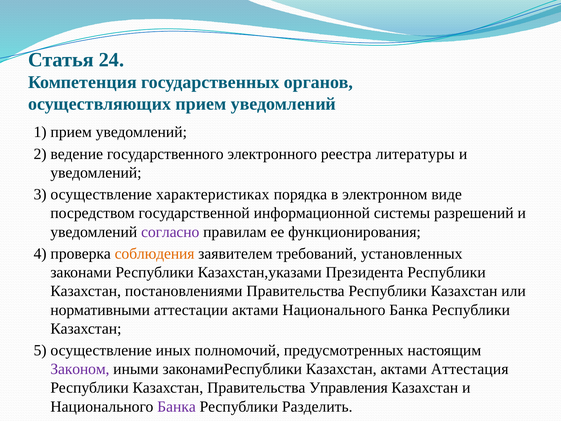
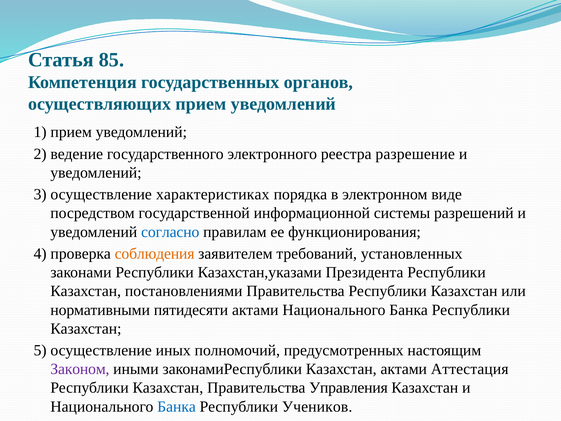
24: 24 -> 85 (112, 60)
литературы: литературы -> разрешение (415, 154)
согласно colour: purple -> blue (170, 232)
аттестации: аттестации -> пятидесяти (191, 310)
Банка colour: purple -> blue (177, 406)
Разделить: Разделить -> Учеников (317, 406)
